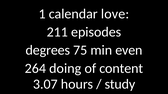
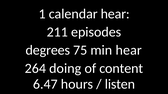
calendar love: love -> hear (115, 14)
min even: even -> hear (129, 50)
3.07: 3.07 -> 6.47 (45, 85)
study: study -> listen (120, 85)
